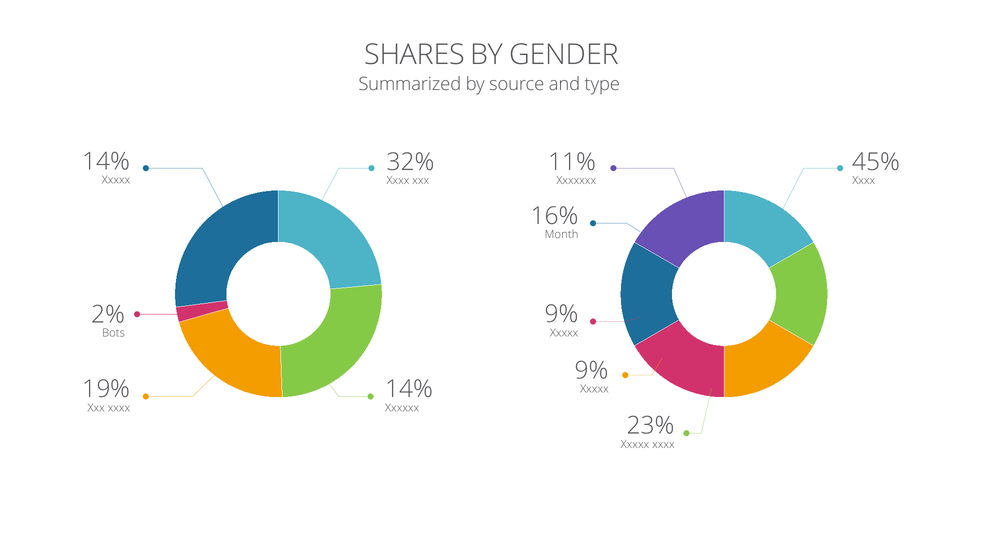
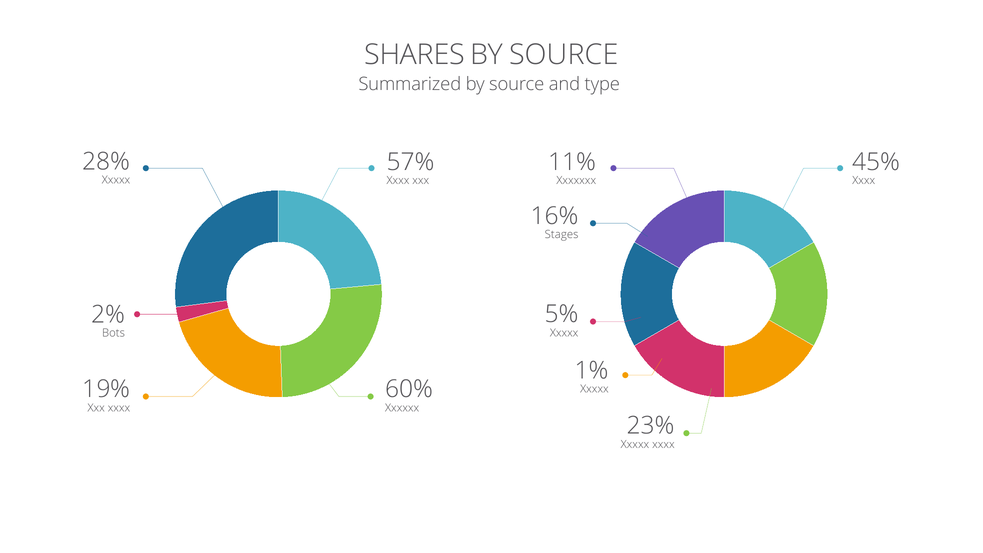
GENDER: GENDER -> SOURCE (564, 55)
14%: 14% -> 28% (106, 161)
32%: 32% -> 57% (410, 162)
Month: Month -> Stages (562, 234)
9%: 9% -> 5% (562, 314)
9%: 9% -> 1% (592, 370)
14%: 14% -> 60% (409, 389)
